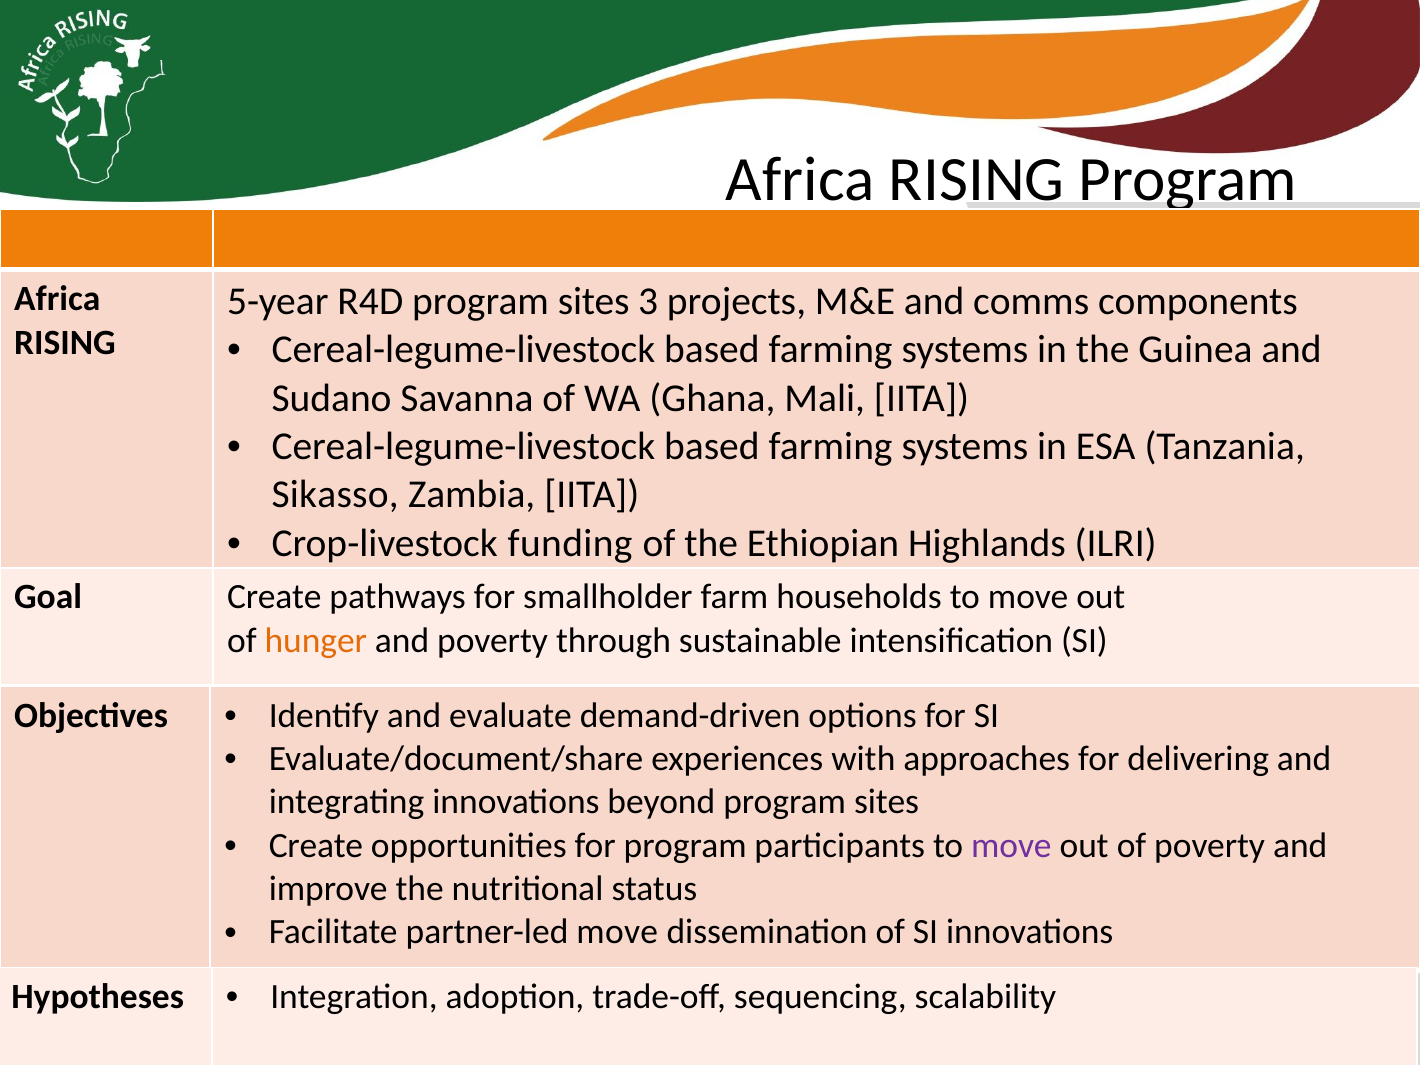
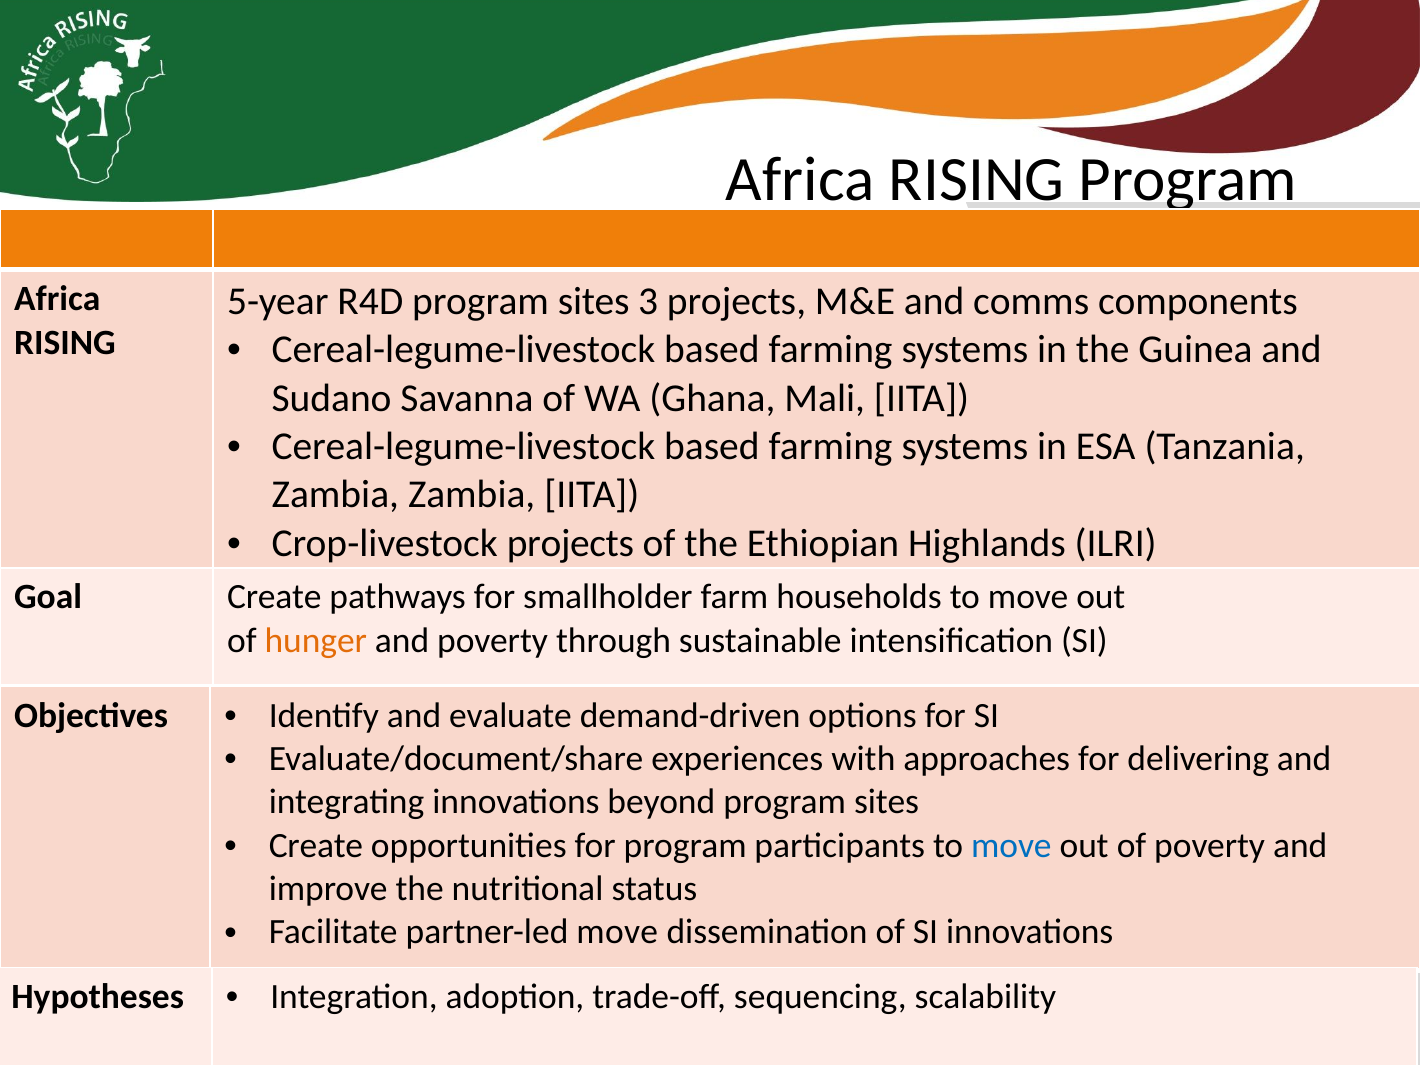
Sikasso: Sikasso -> Zambia (335, 495)
Crop-livestock funding: funding -> projects (570, 543)
move colour: purple -> blue (1011, 846)
